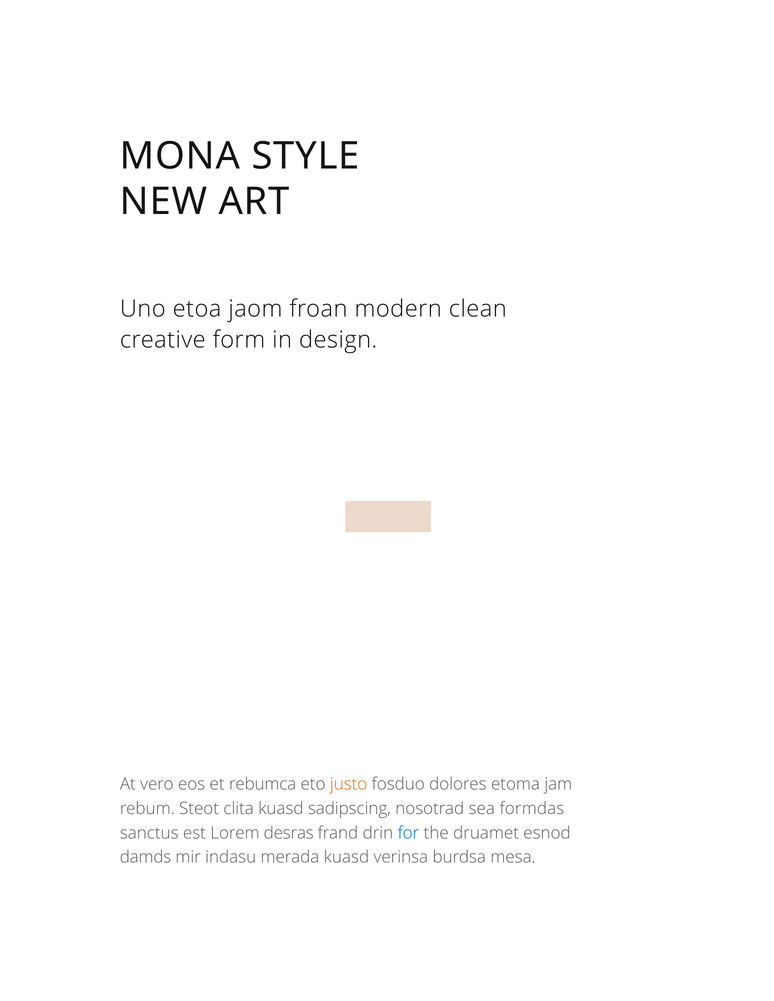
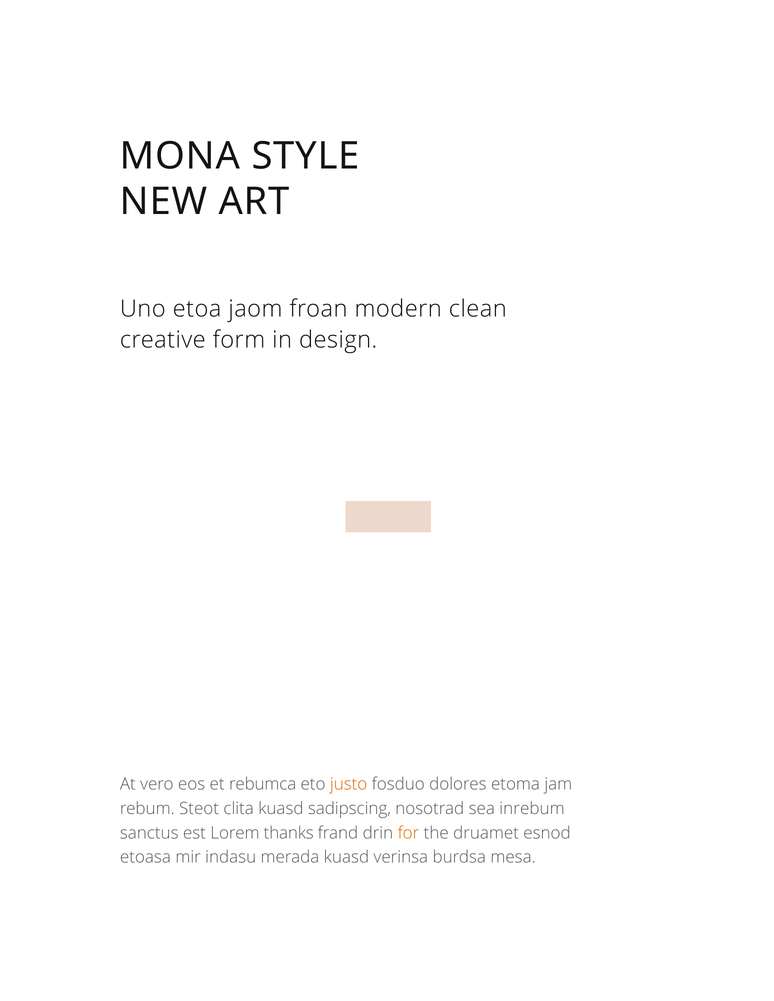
formdas: formdas -> inrebum (532, 809)
desras: desras -> thanks (289, 833)
for colour: blue -> orange (408, 833)
damds: damds -> etoasa (145, 858)
